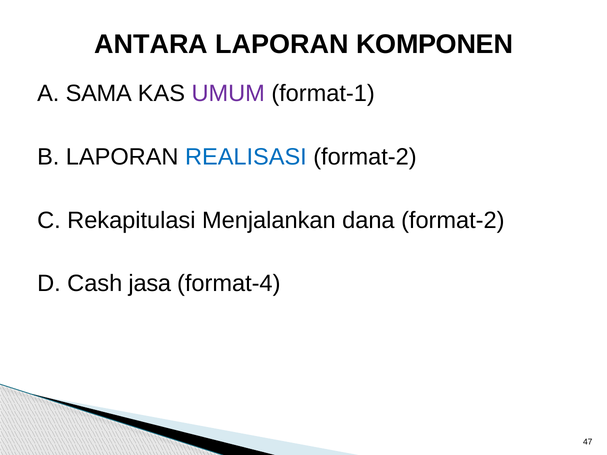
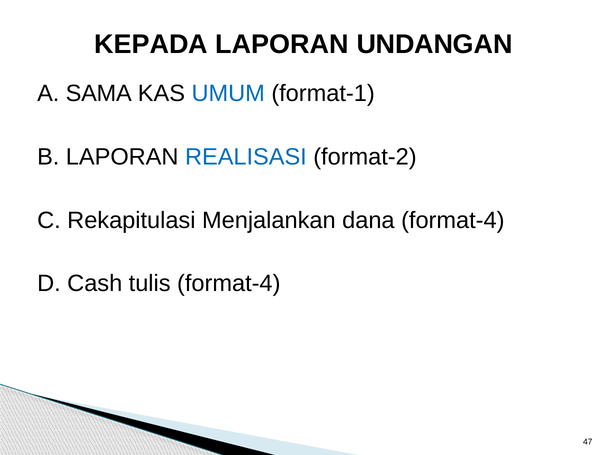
ANTARA: ANTARA -> KEPADA (151, 44)
KOMPONEN: KOMPONEN -> UNDANGAN (435, 44)
UMUM colour: purple -> blue (228, 94)
dana format-2: format-2 -> format-4 (453, 220)
jasa: jasa -> tulis (150, 284)
